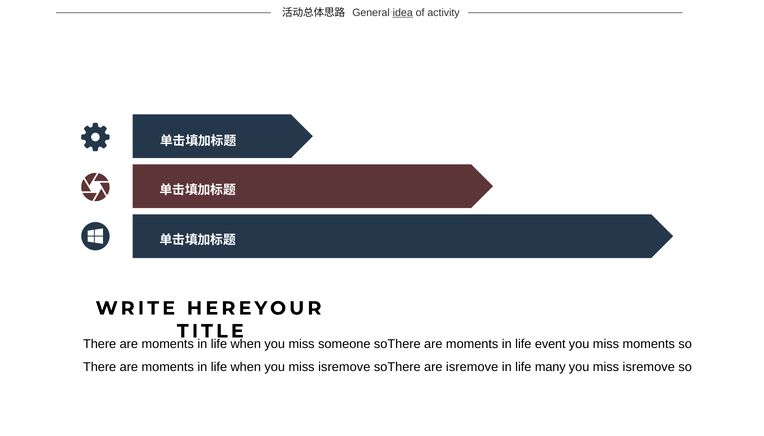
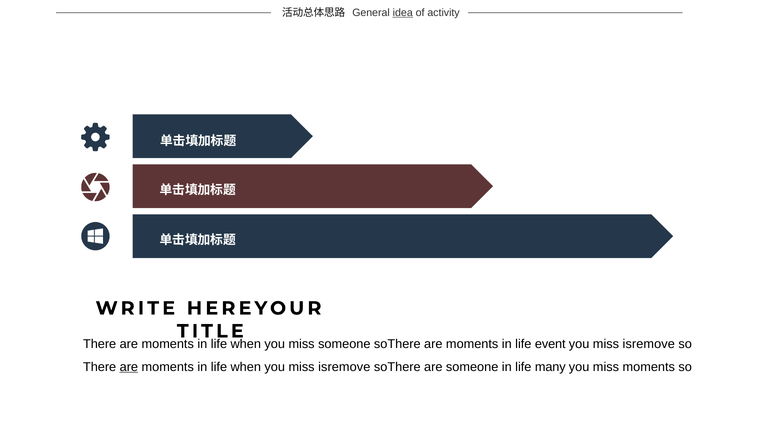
moments: moments -> isremove (649, 344)
are underline: none -> present (129, 367)
are isremove: isremove -> someone (472, 367)
isremove: isremove -> moments (649, 367)
